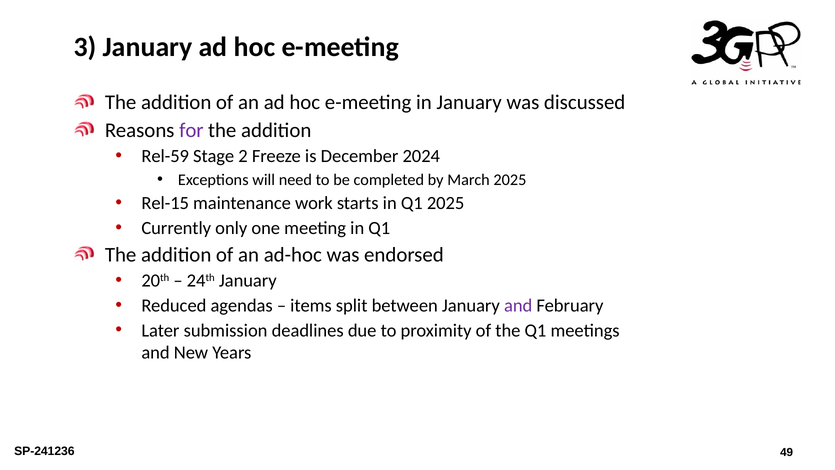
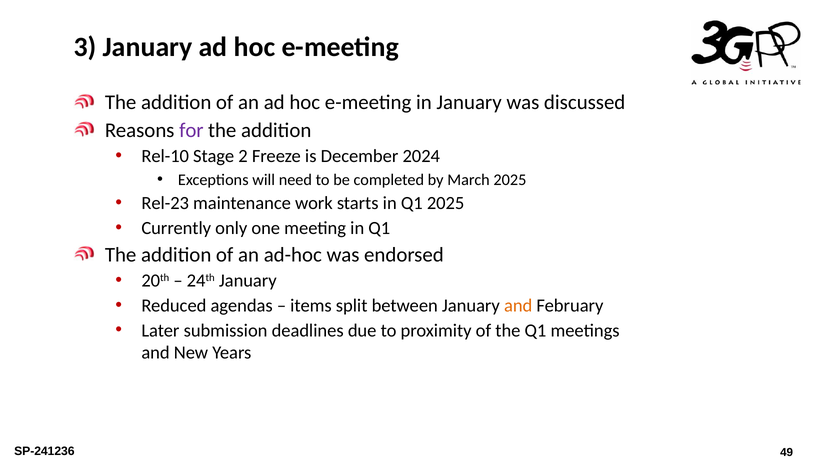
Rel-59: Rel-59 -> Rel-10 (165, 156)
Rel-15: Rel-15 -> Rel-23 (165, 203)
and colour: purple -> orange (518, 305)
